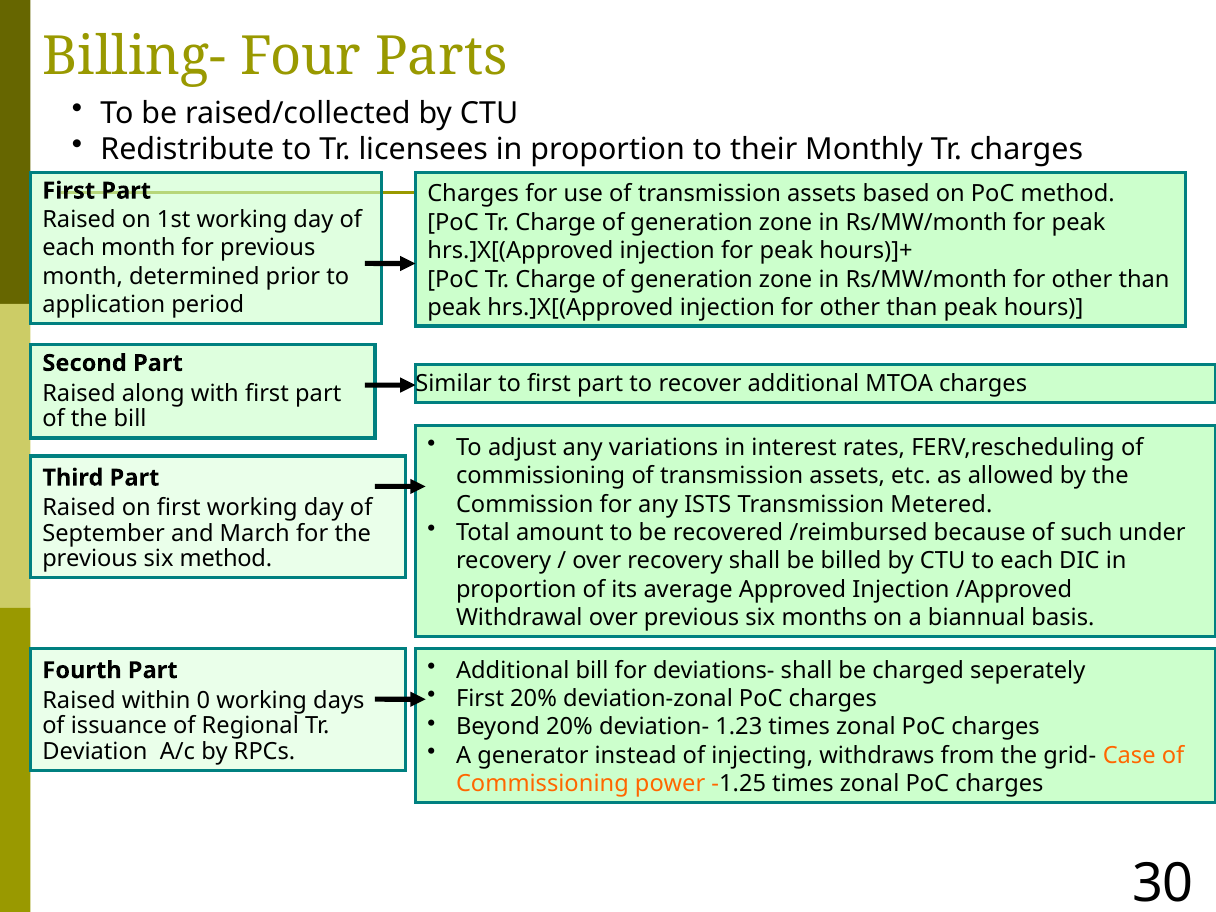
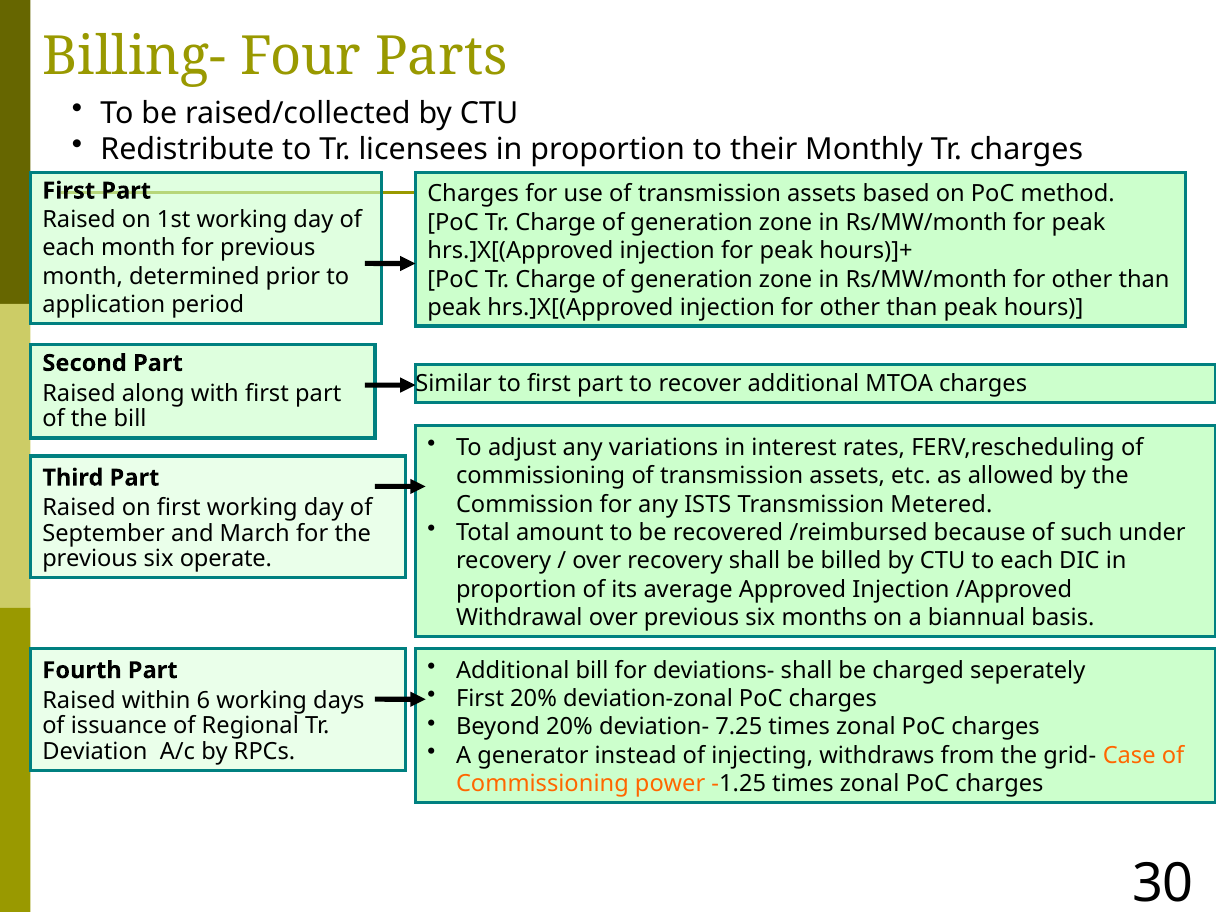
six method: method -> operate (226, 559)
0: 0 -> 6 (203, 700)
1.23: 1.23 -> 7.25 (739, 727)
